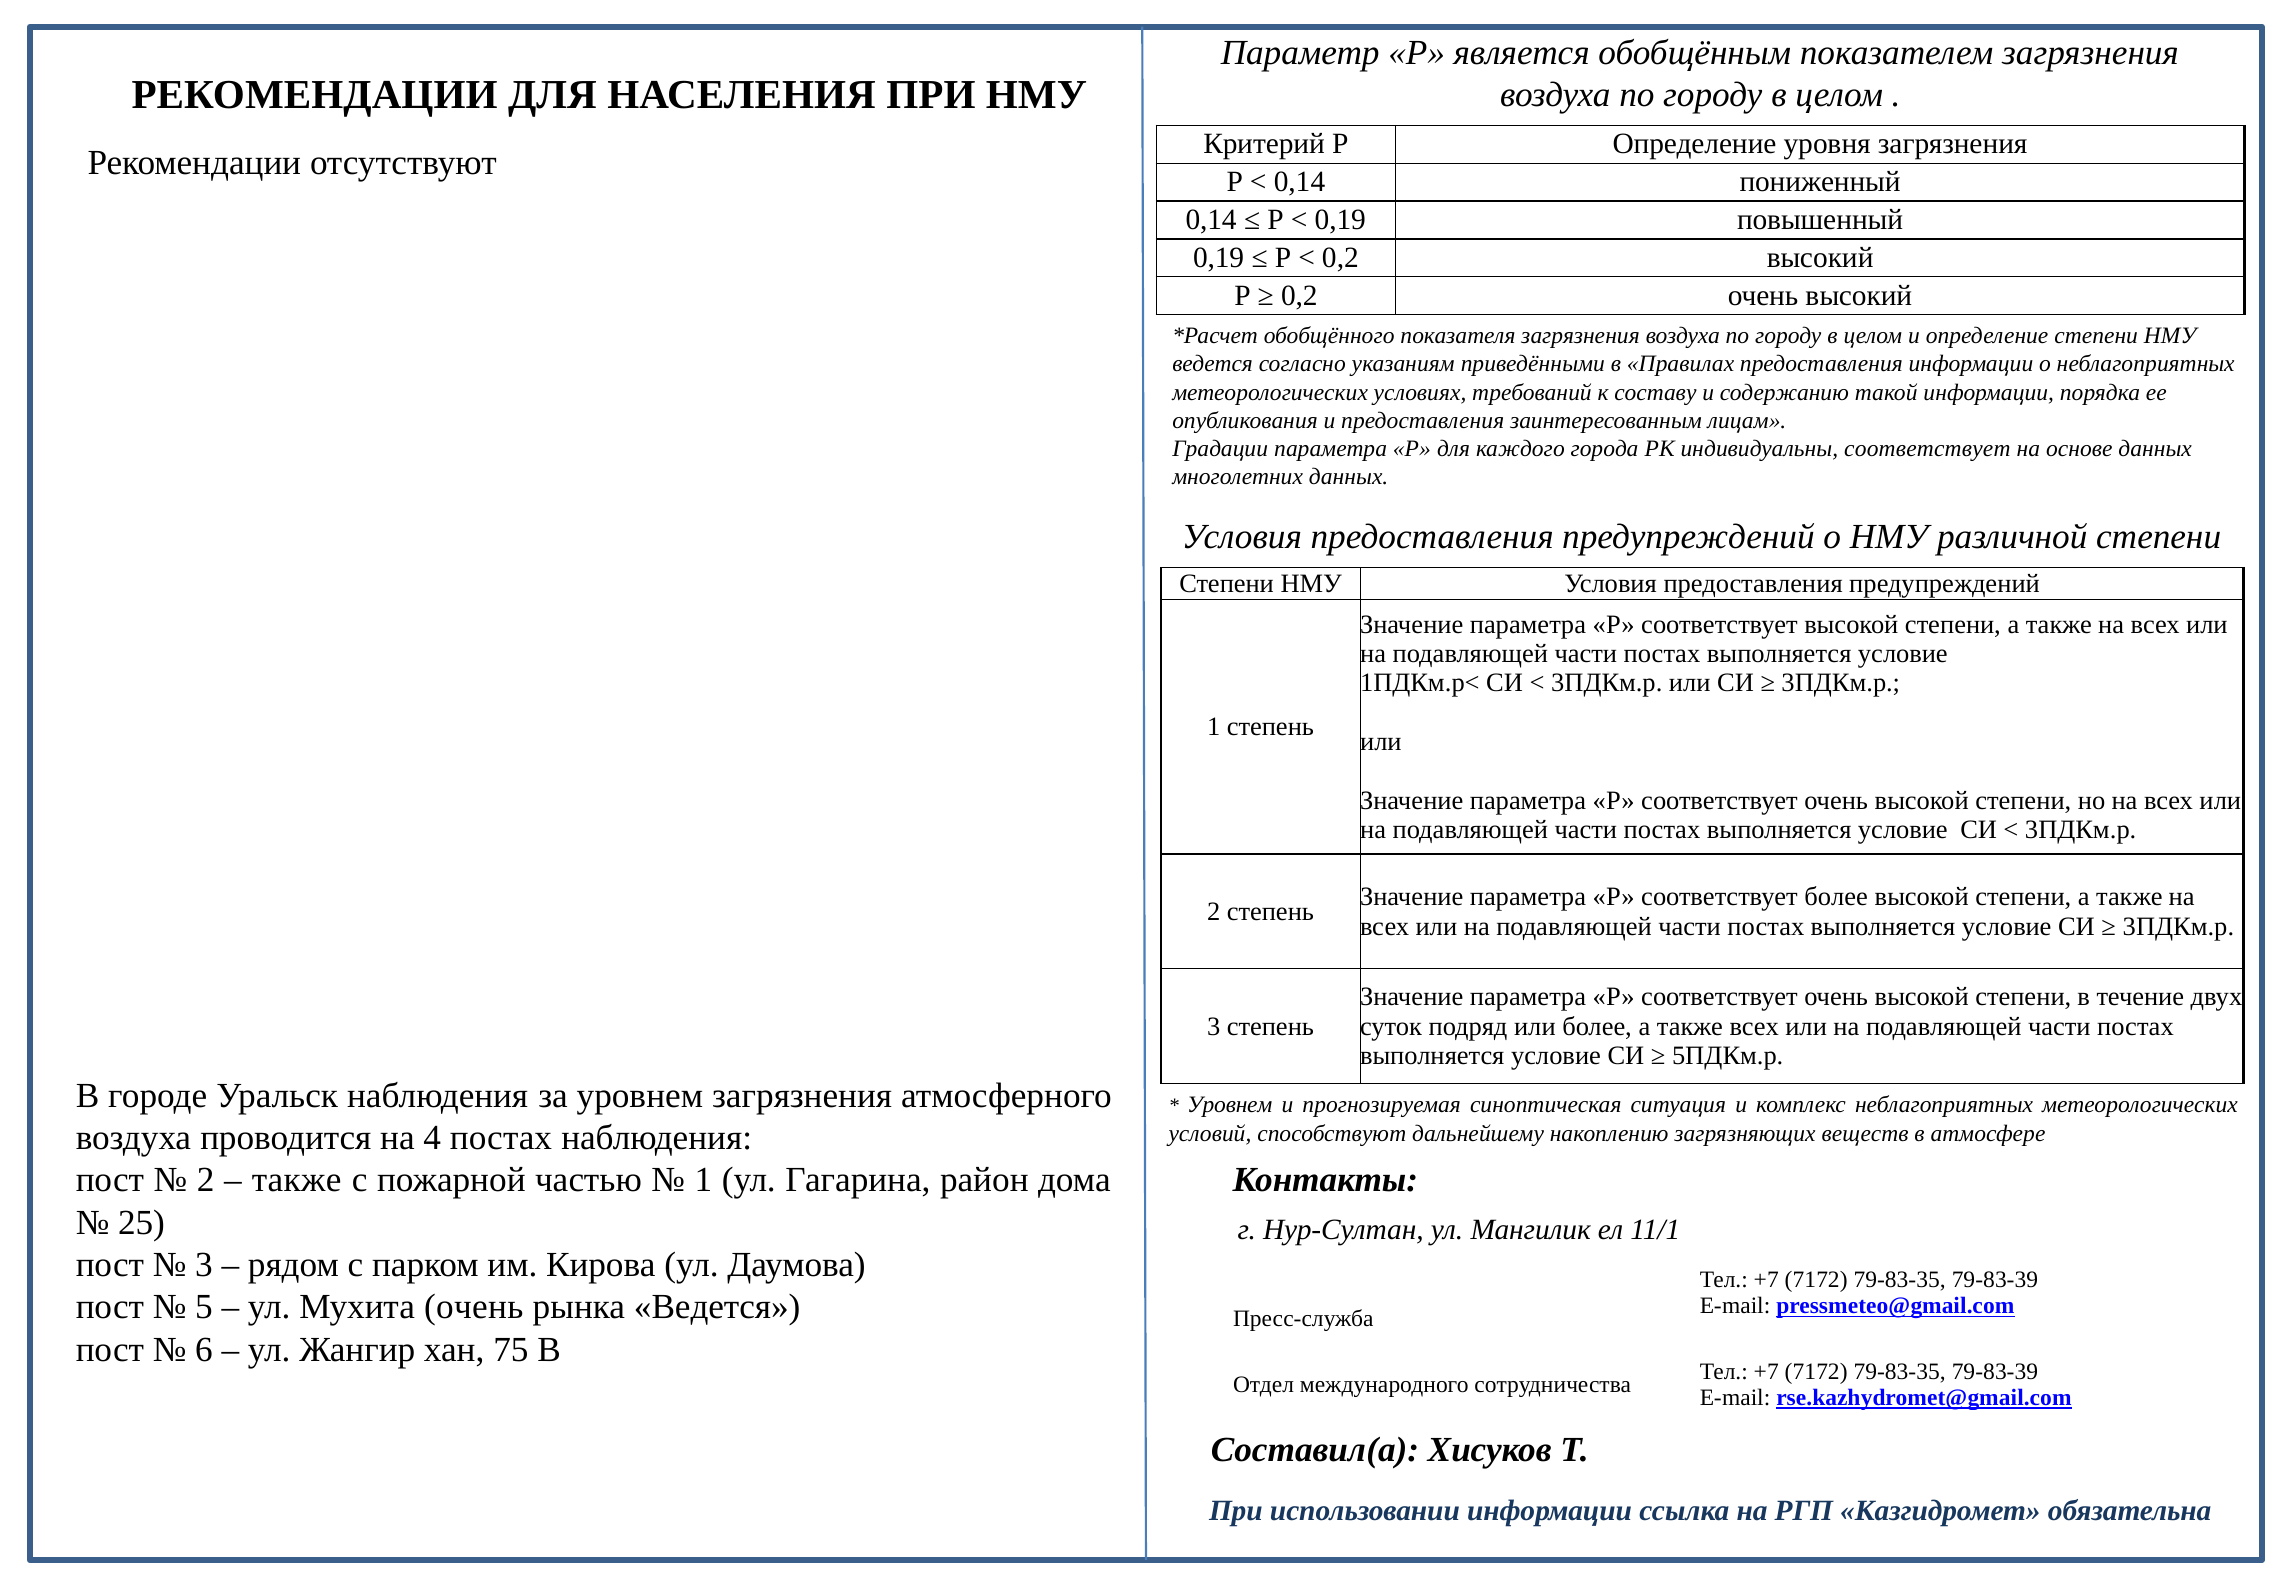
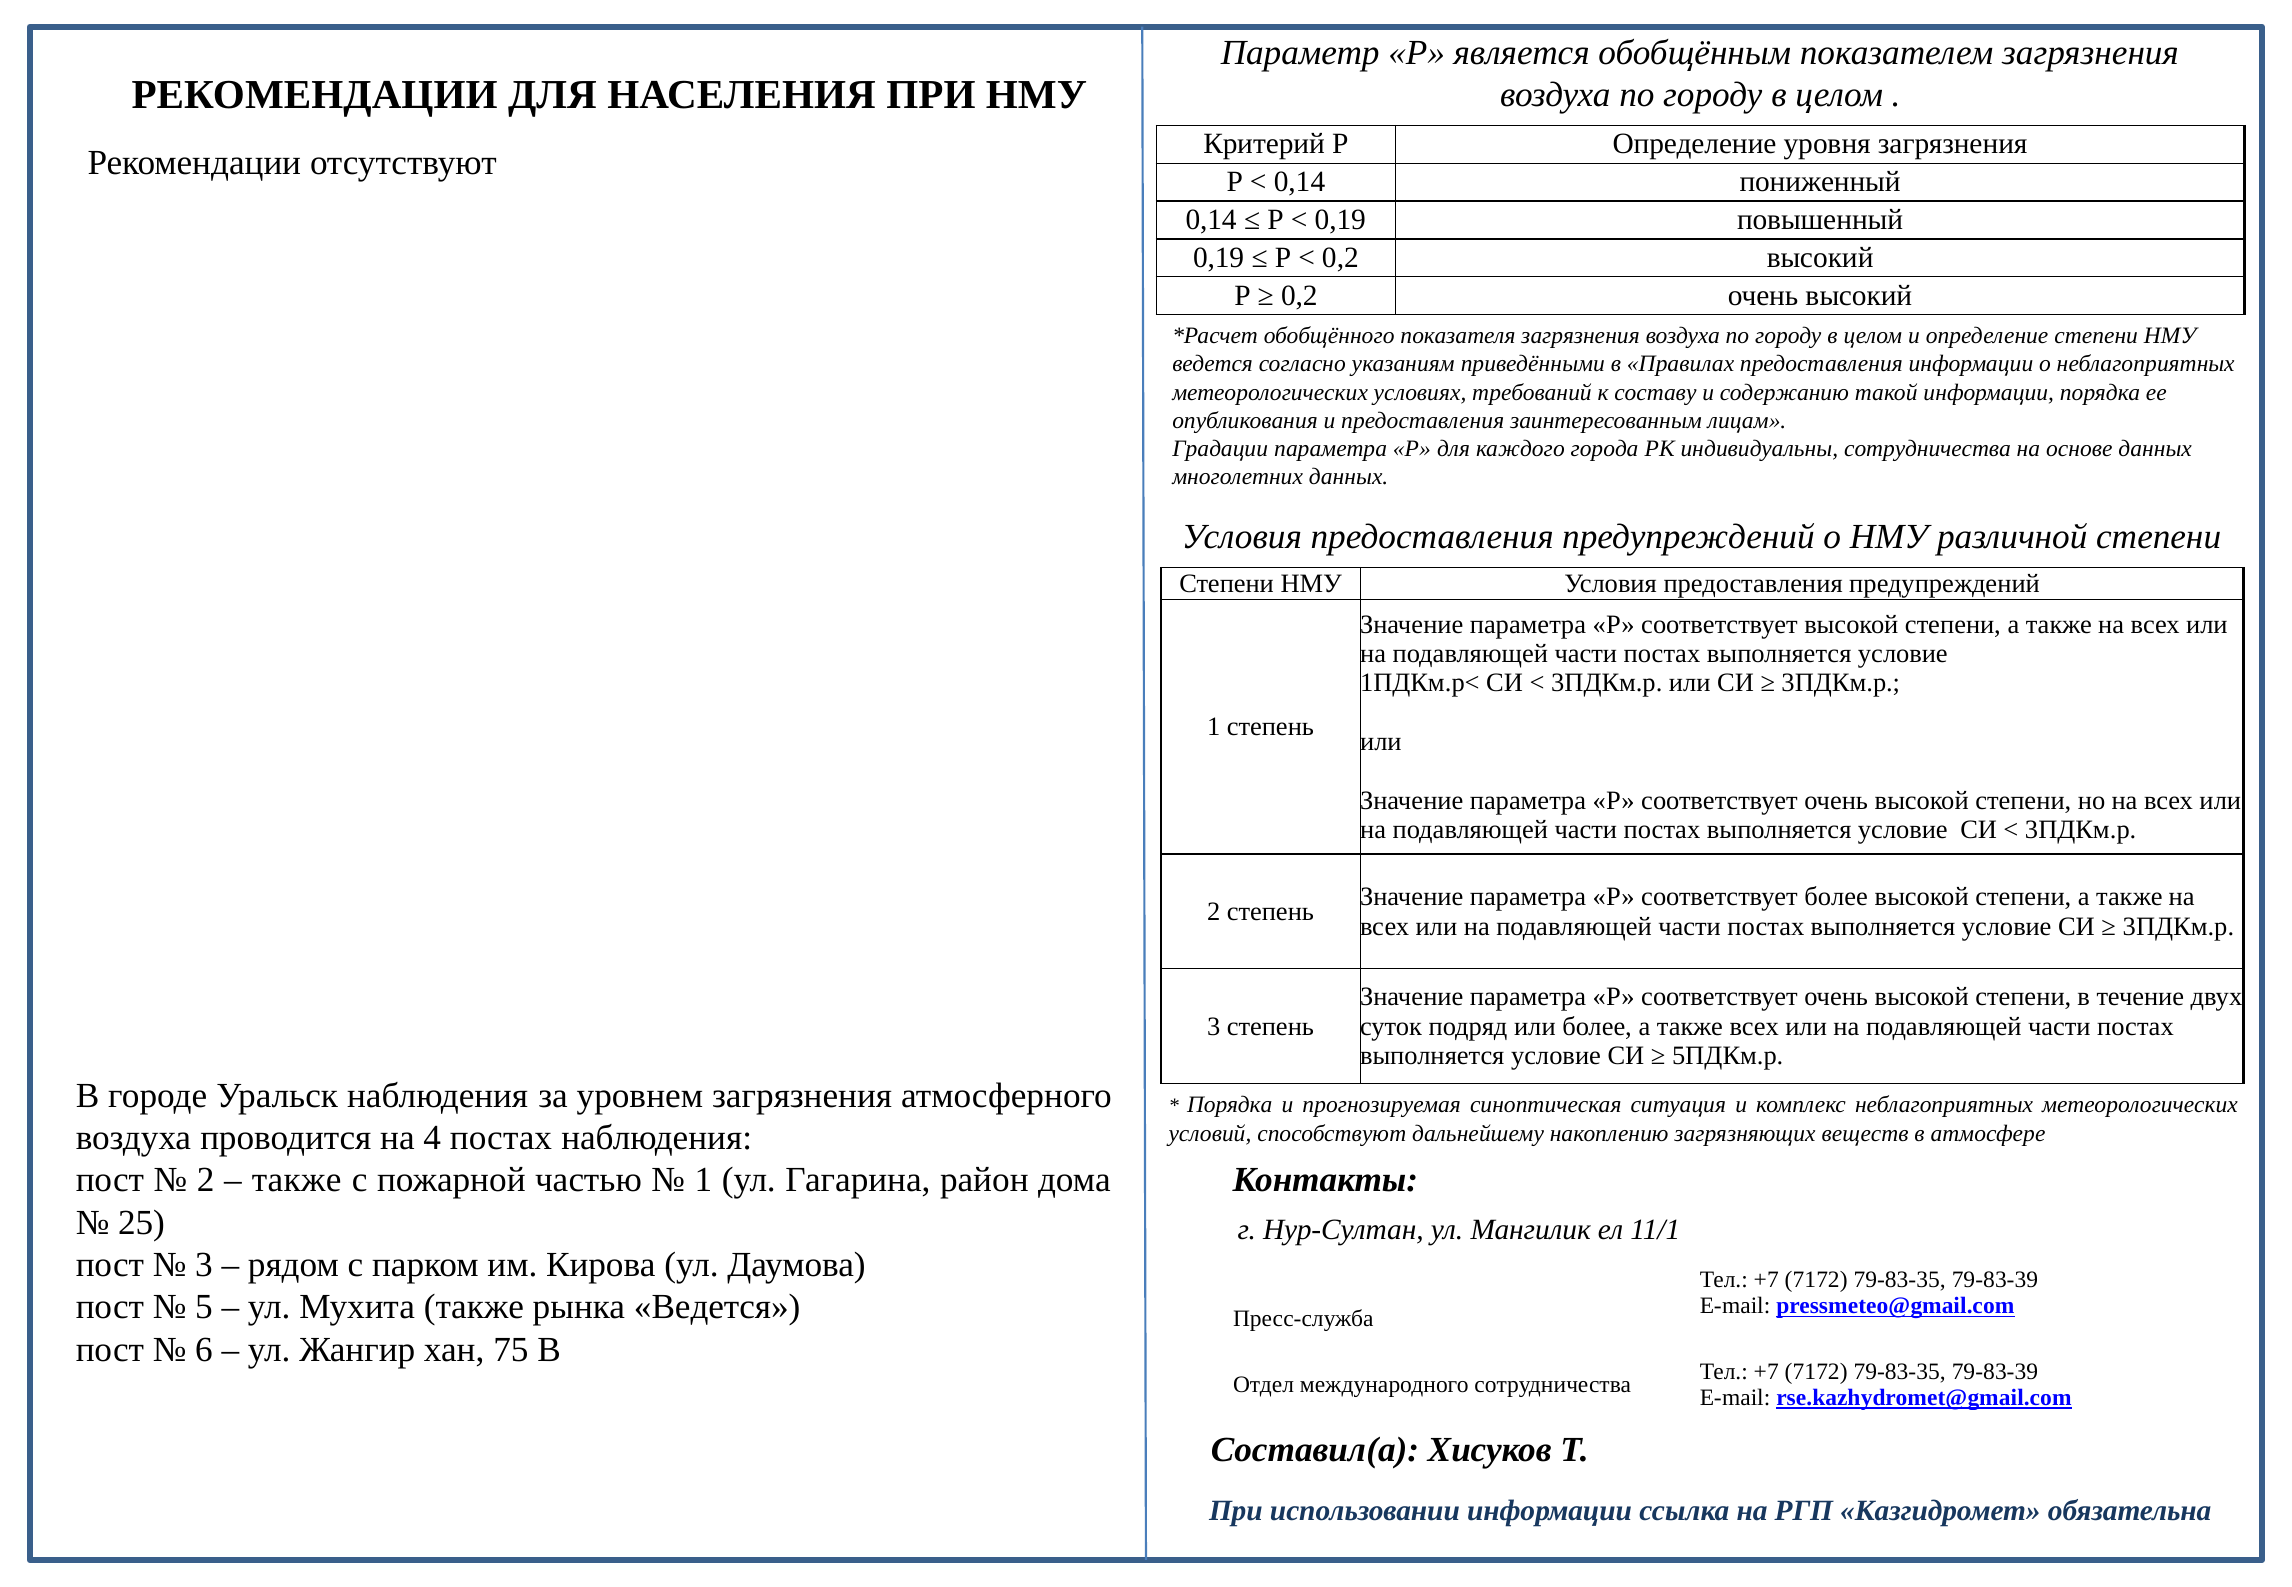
индивидуальны соответствует: соответствует -> сотрудничества (1927, 449)
Уровнем: Уровнем -> Порядка (1230, 1105)
Мухита очень: очень -> также (474, 1307)
